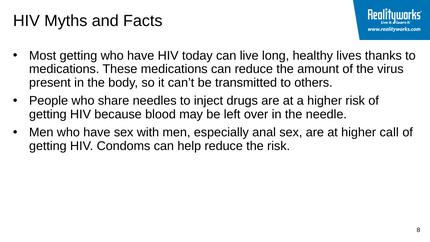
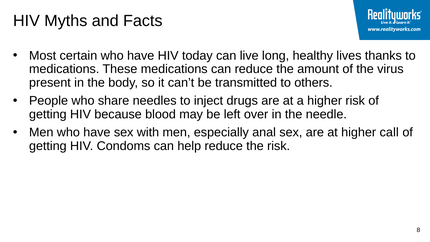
Most getting: getting -> certain (78, 56)
